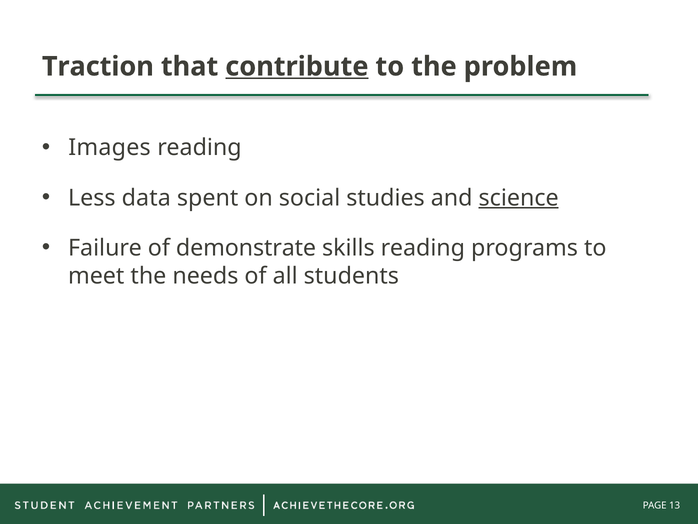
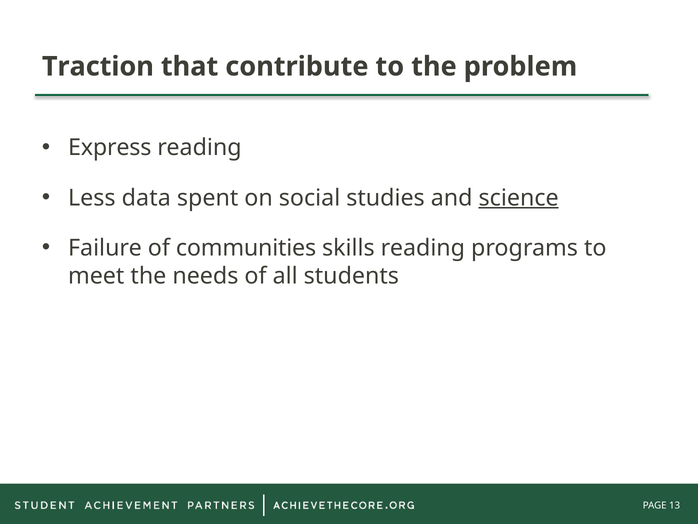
contribute underline: present -> none (297, 66)
Images: Images -> Express (110, 148)
demonstrate: demonstrate -> communities (246, 248)
